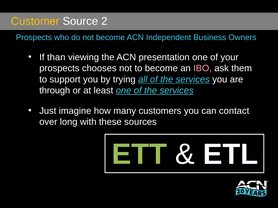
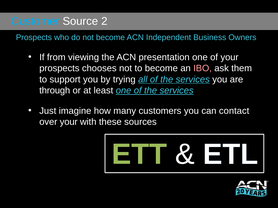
Customer colour: yellow -> light blue (35, 21)
than: than -> from (56, 57)
over long: long -> your (69, 122)
